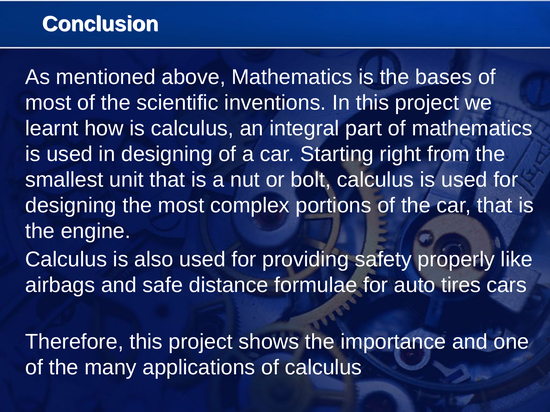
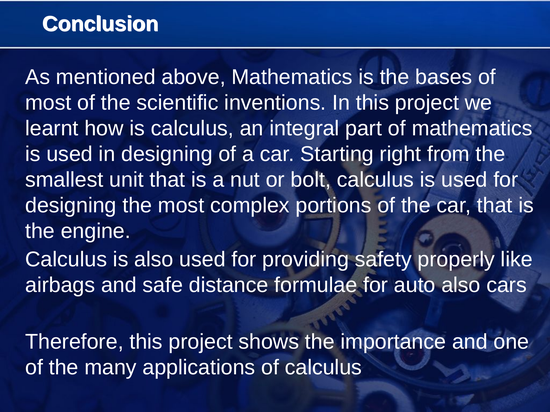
auto tires: tires -> also (461, 285)
